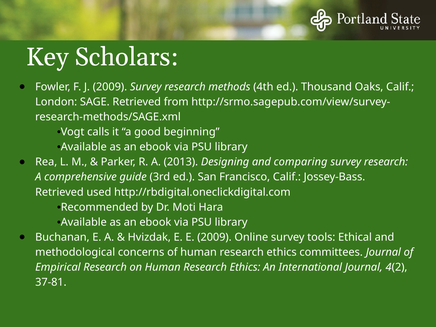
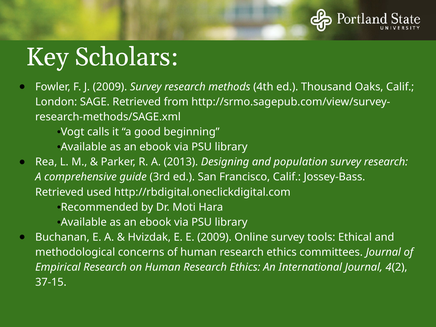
comparing: comparing -> population (301, 162)
37-81: 37-81 -> 37-15 (51, 282)
